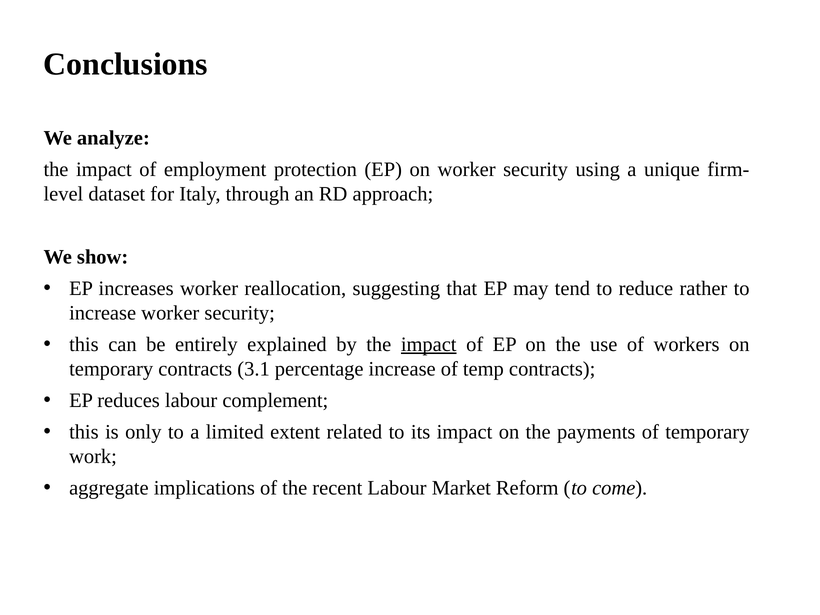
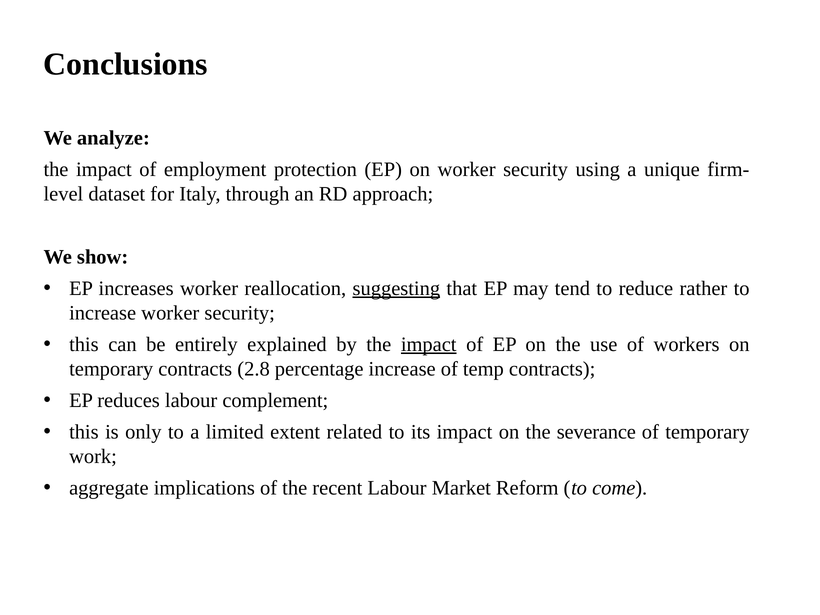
suggesting underline: none -> present (396, 288)
3.1: 3.1 -> 2.8 (254, 369)
payments: payments -> severance (596, 432)
